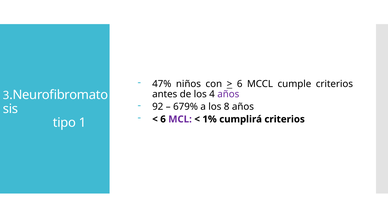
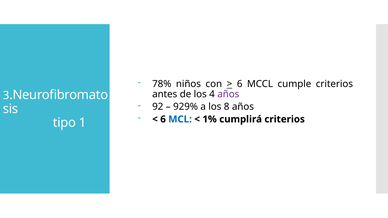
47%: 47% -> 78% (162, 84)
679%: 679% -> 929% (186, 107)
MCL colour: purple -> blue (180, 119)
